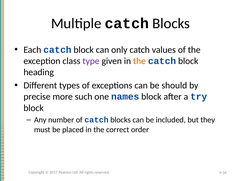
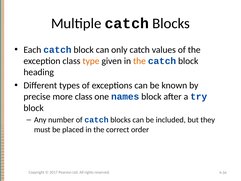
type colour: purple -> orange (91, 61)
should: should -> known (174, 85)
more such: such -> class (84, 97)
